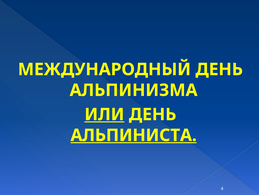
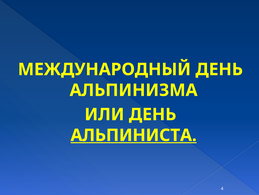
ИЛИ underline: present -> none (104, 114)
